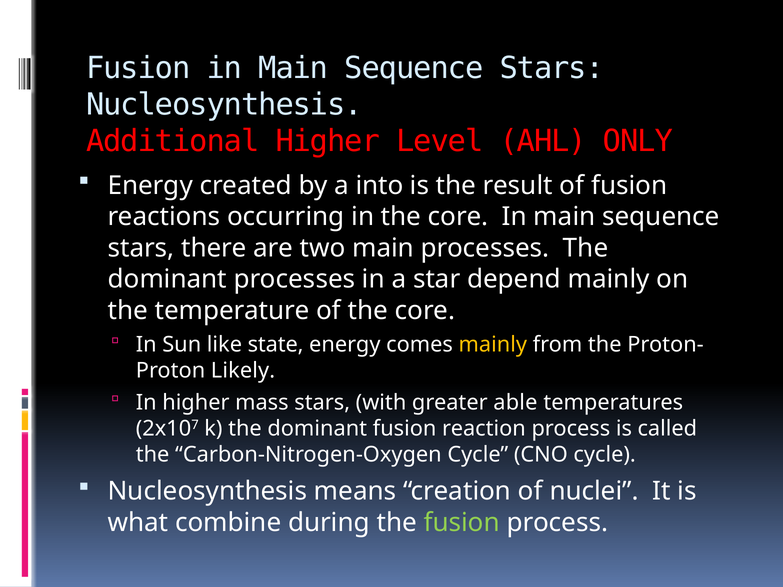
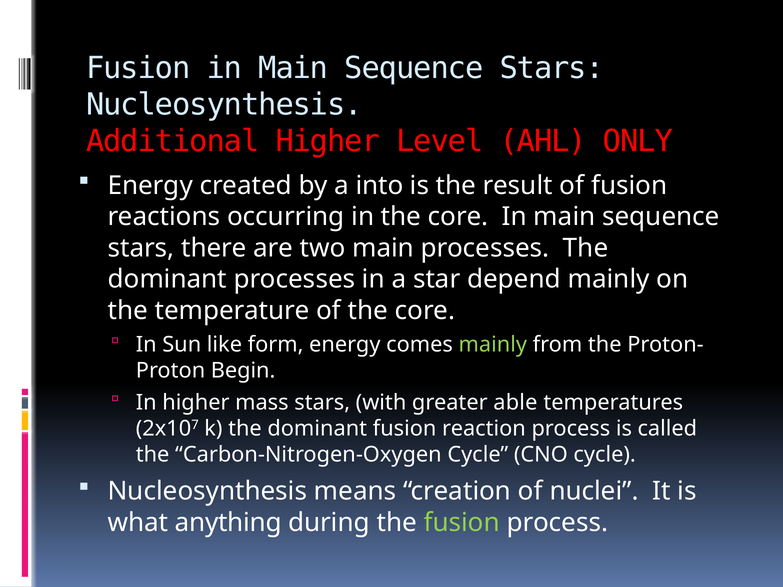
state: state -> form (276, 345)
mainly colour: yellow -> light green (493, 345)
Likely: Likely -> Begin (243, 371)
combine: combine -> anything (228, 523)
